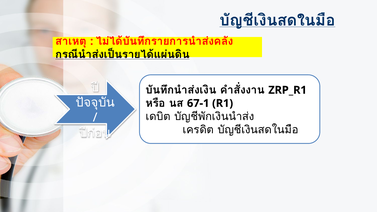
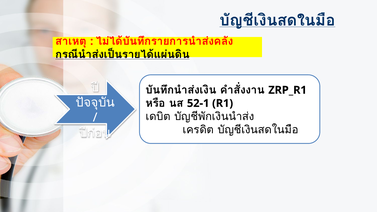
67-1: 67-1 -> 52-1 (198, 103)
